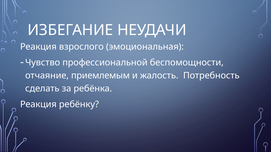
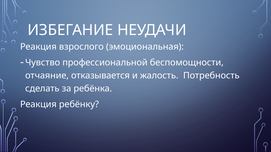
приемлемым: приемлемым -> отказывается (100, 76)
